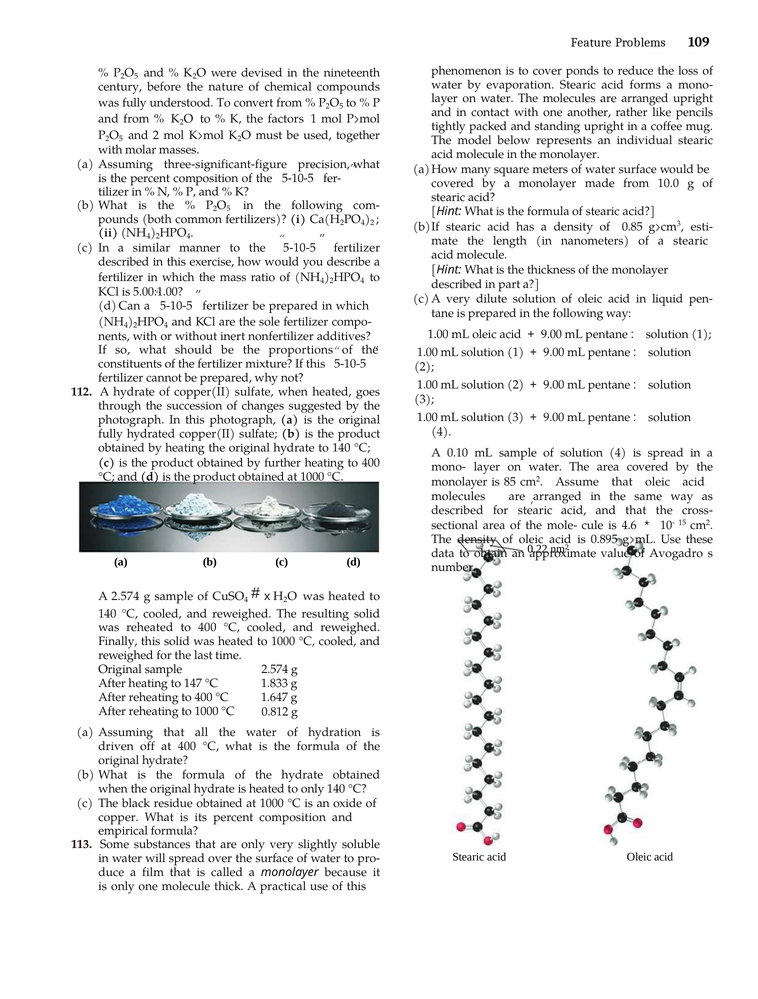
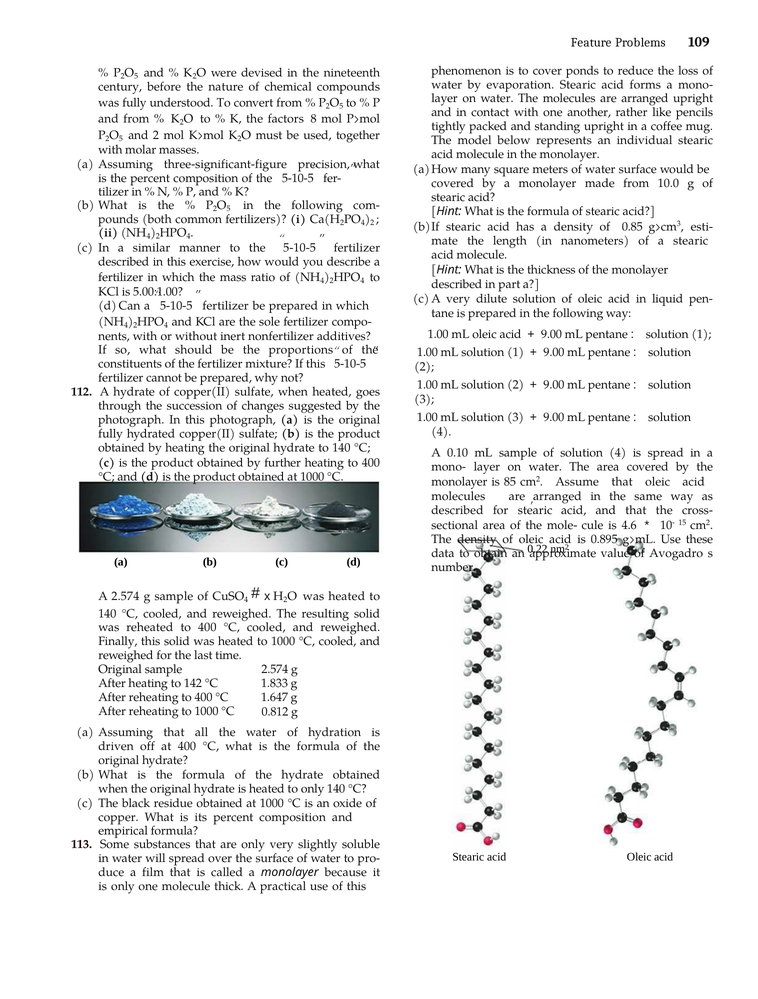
factors 1: 1 -> 8 (314, 119)
147: 147 -> 142 (193, 683)
